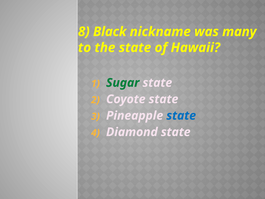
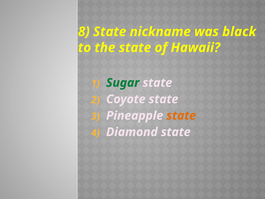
8 Black: Black -> State (110, 32)
many: many -> black (239, 32)
state colour: blue -> orange (181, 115)
